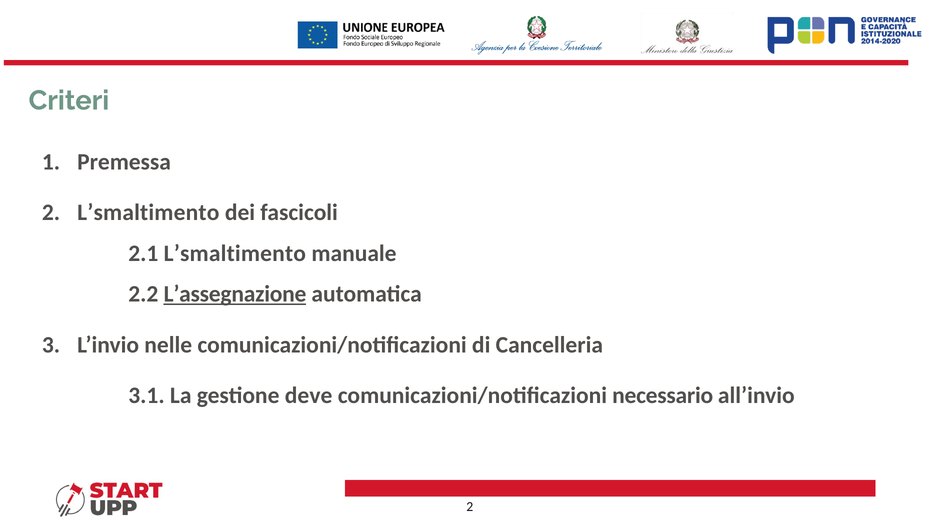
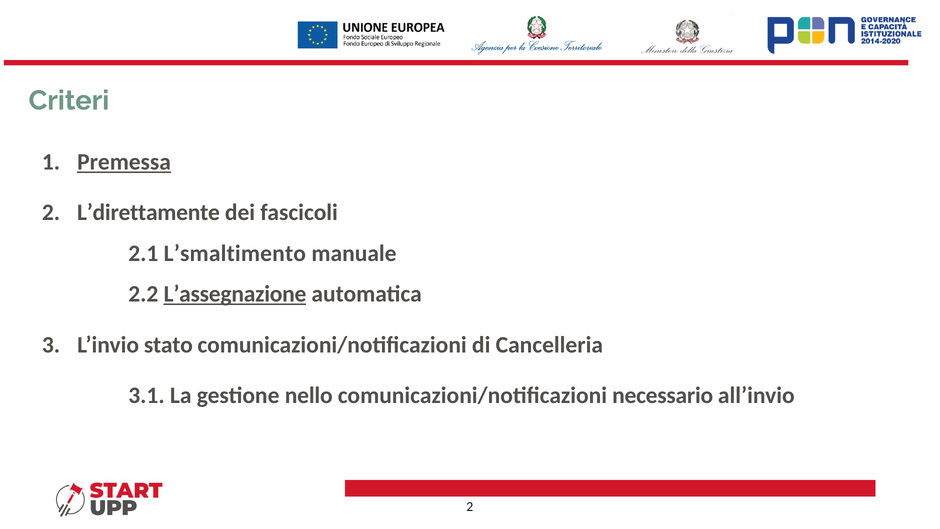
Premessa underline: none -> present (124, 162)
2 L’smaltimento: L’smaltimento -> L’direttamente (149, 212)
nelle: nelle -> stato (168, 345)
deve: deve -> nello (309, 395)
